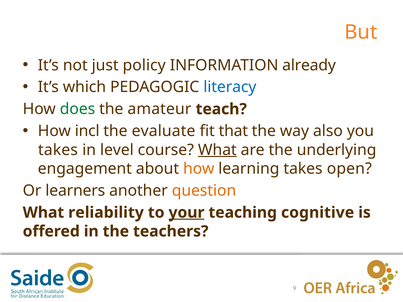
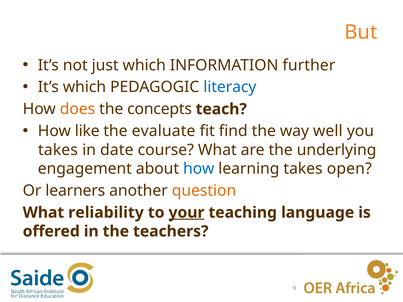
just policy: policy -> which (144, 65)
already: already -> further (309, 65)
does colour: green -> orange (77, 109)
amateur: amateur -> concepts (160, 109)
incl: incl -> like (87, 131)
that: that -> find (233, 131)
also: also -> well (328, 131)
level: level -> date (117, 150)
What underline: present -> none (217, 150)
how colour: orange -> blue (199, 169)
cognitive: cognitive -> language (318, 213)
